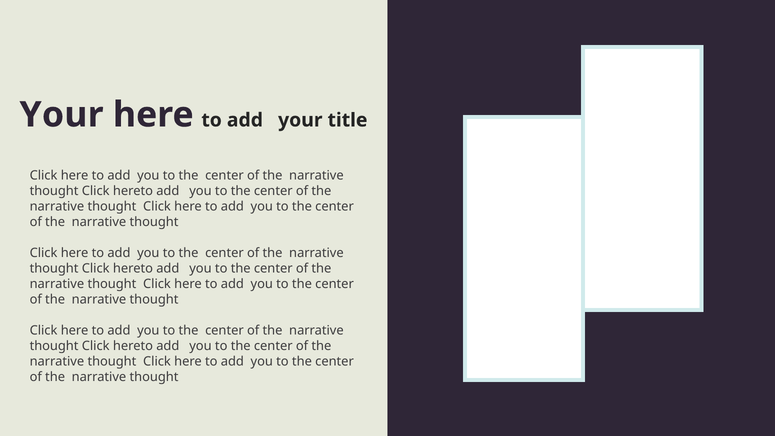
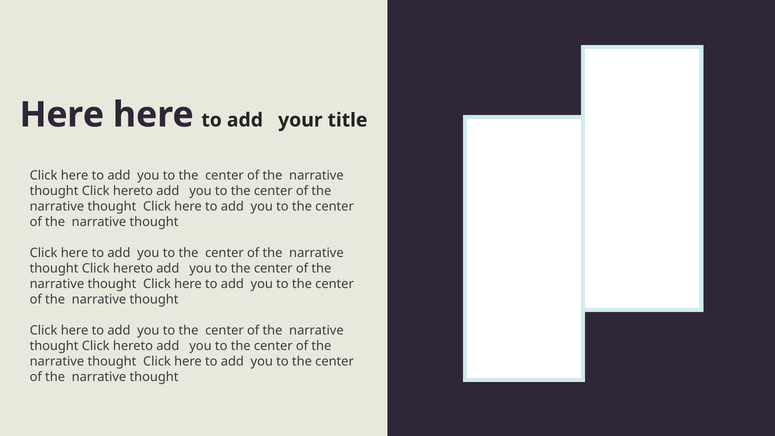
Your: Your -> Here (62, 115)
